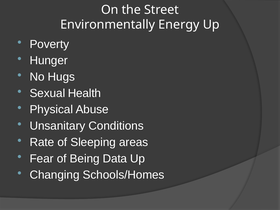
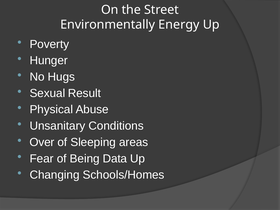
Health: Health -> Result (84, 93)
Rate: Rate -> Over (42, 142)
